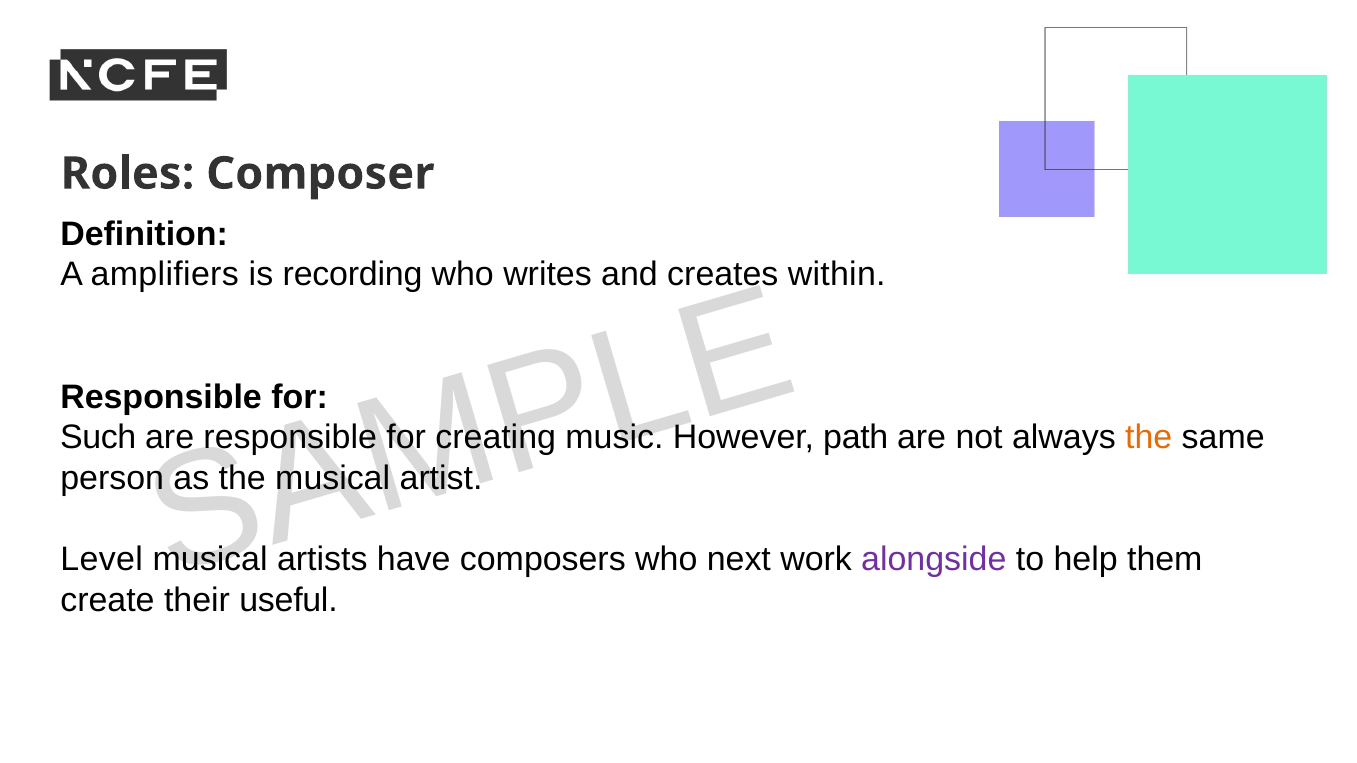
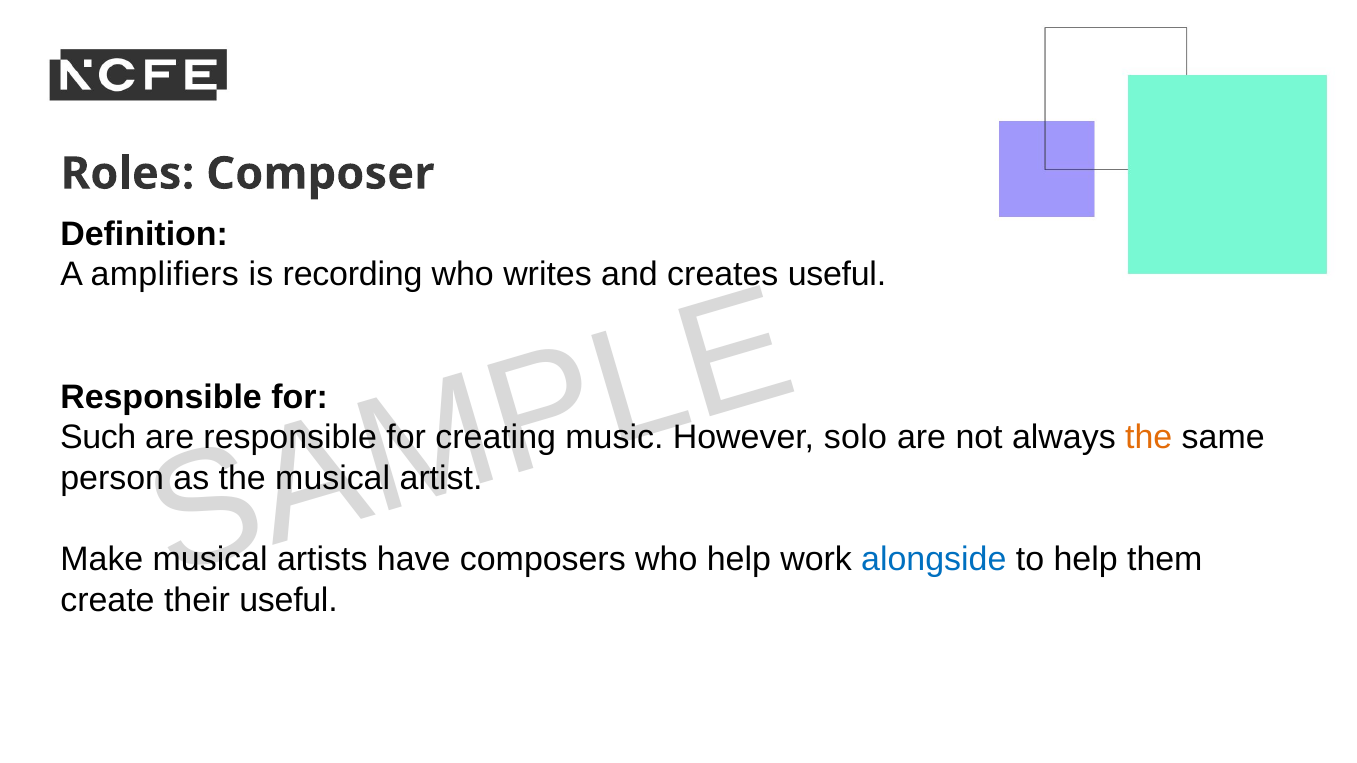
within: within -> useful (837, 275)
path: path -> solo (855, 438)
Level: Level -> Make (102, 560)
who next: next -> help (739, 560)
alongside colour: purple -> blue (934, 560)
